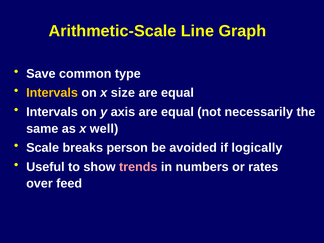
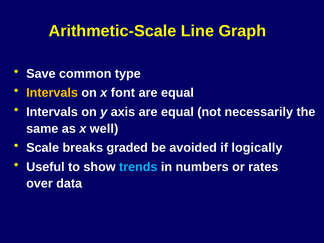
size: size -> font (123, 93)
person: person -> graded (127, 148)
trends colour: pink -> light blue (138, 167)
feed: feed -> data (69, 184)
